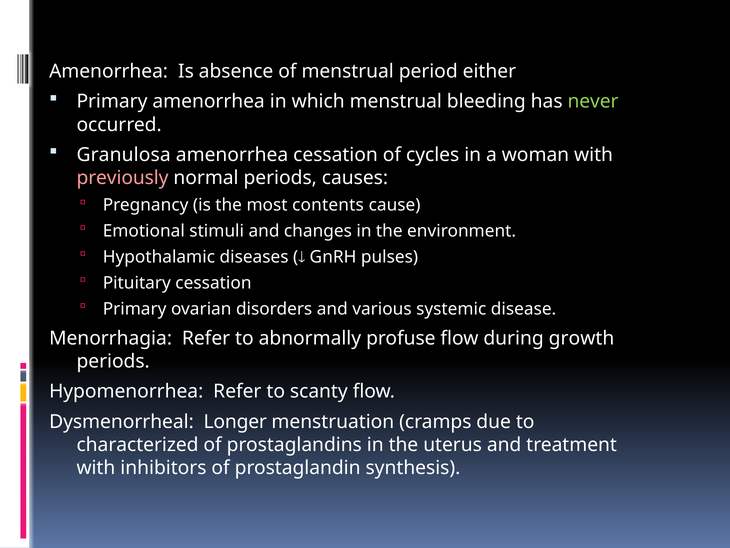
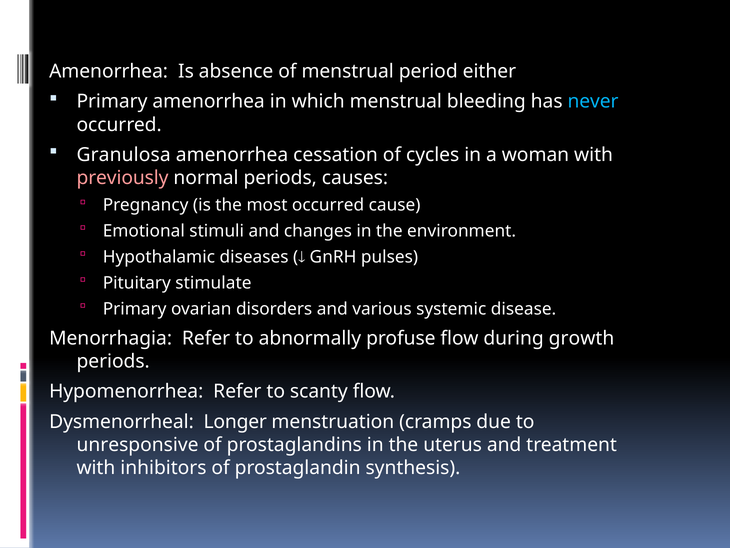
never colour: light green -> light blue (593, 101)
most contents: contents -> occurred (328, 205)
Pituitary cessation: cessation -> stimulate (213, 283)
characterized: characterized -> unresponsive (138, 444)
